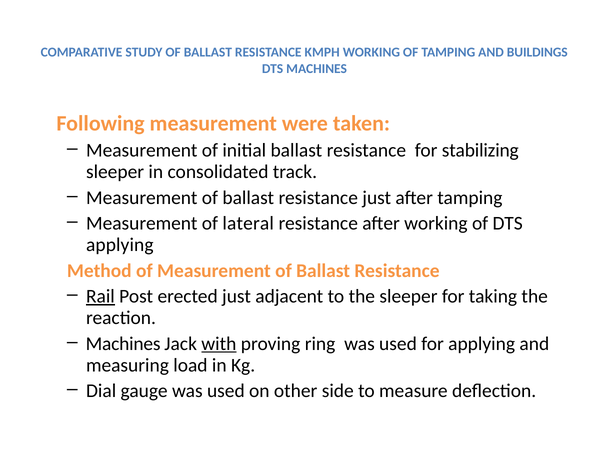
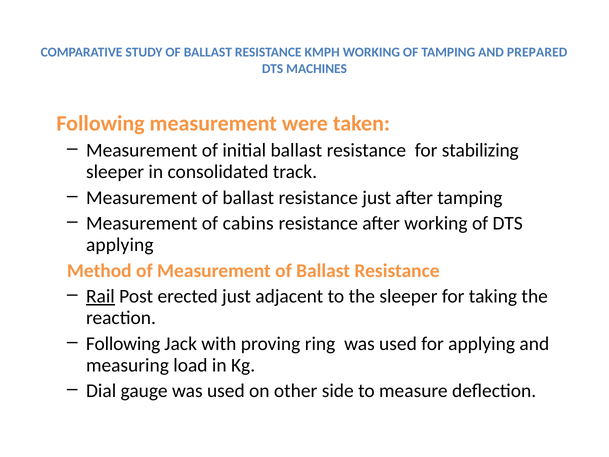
BUILDINGS: BUILDINGS -> PREPARED (537, 52)
lateral: lateral -> cabins (248, 223)
Machines: Machines -> Following (123, 343)
with underline: present -> none (219, 343)
